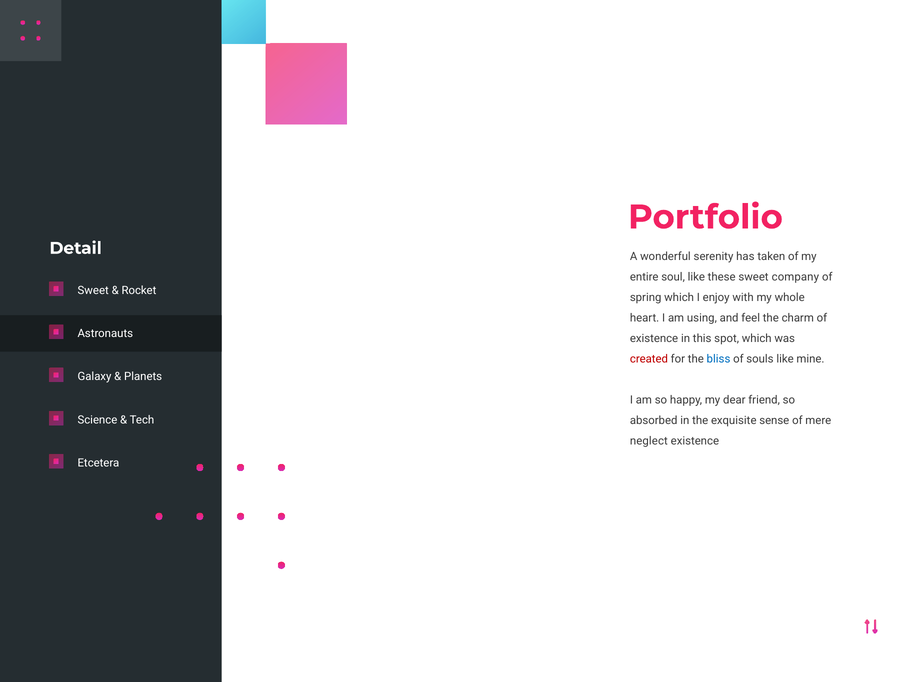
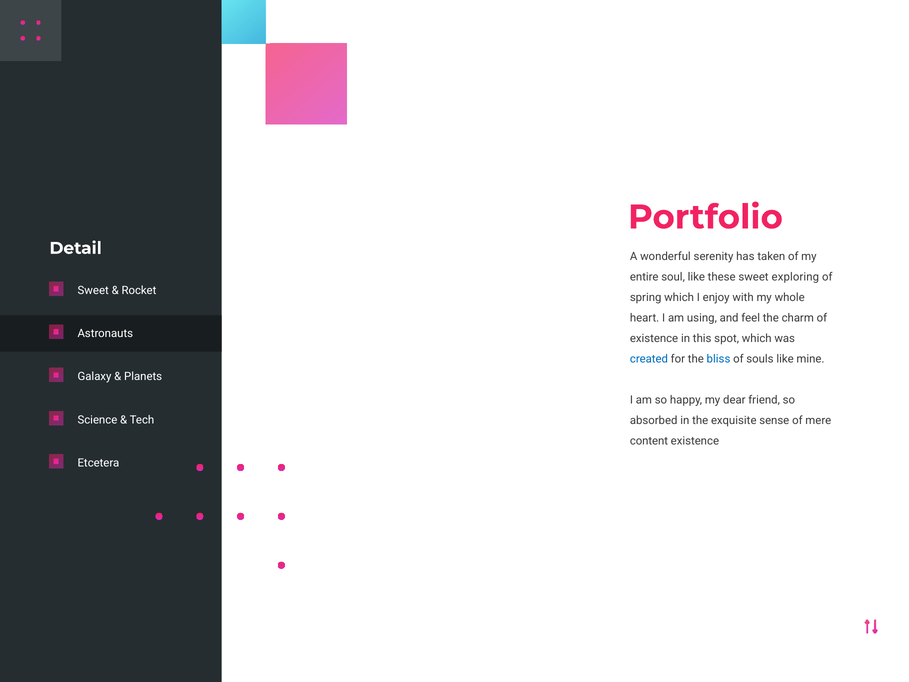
company: company -> exploring (795, 277)
created colour: red -> blue (649, 359)
neglect: neglect -> content (649, 441)
